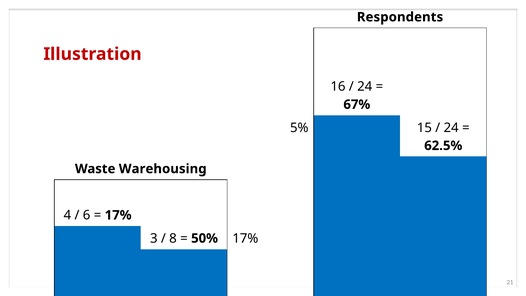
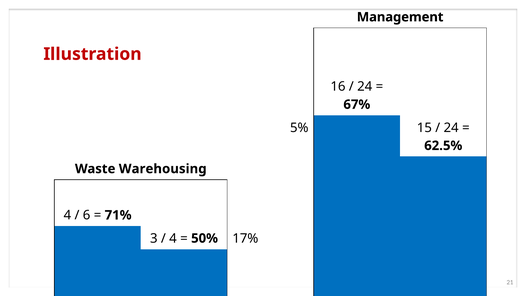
Respondents: Respondents -> Management (400, 17)
17%: 17% -> 71% (118, 215)
8: 8 -> 4 (173, 238)
